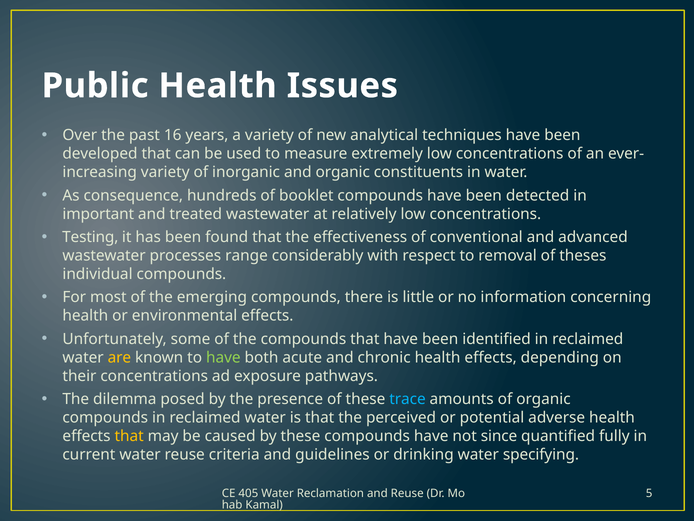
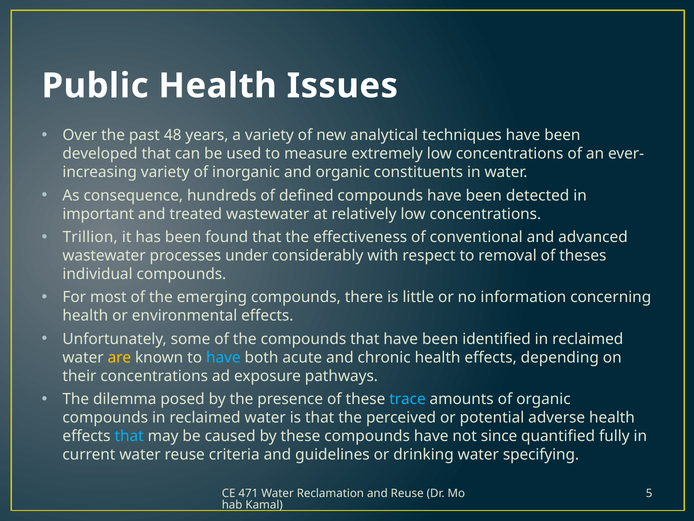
16: 16 -> 48 (173, 135)
booklet: booklet -> defined (306, 195)
Testing: Testing -> Trillion (90, 237)
range: range -> under (247, 255)
have colour: light green -> light blue (223, 357)
that colour: yellow -> light blue (129, 436)
405: 405 -> 471 (248, 493)
